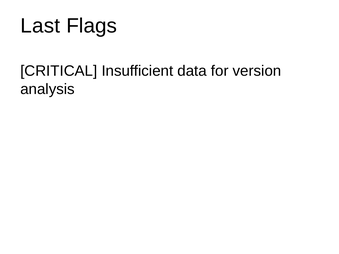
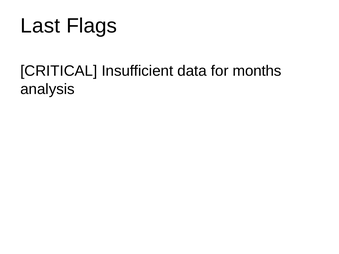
version: version -> months (257, 71)
